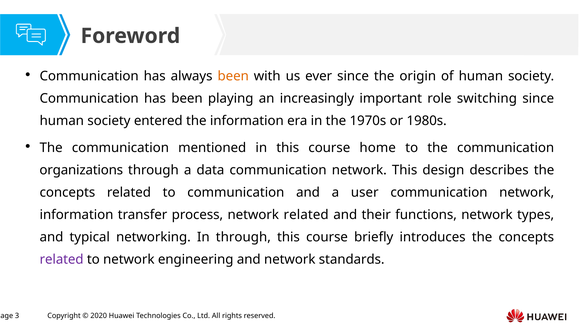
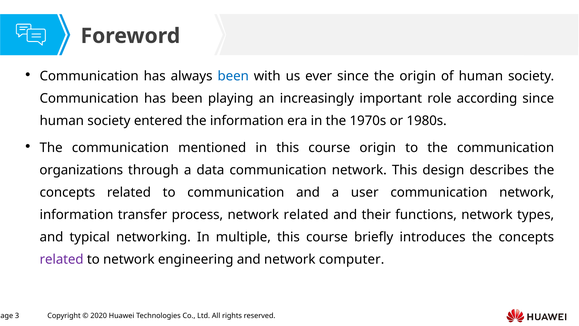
been colour: orange -> blue (233, 76)
switching: switching -> according (487, 98)
course home: home -> origin (378, 148)
In through: through -> multiple (243, 237)
standards: standards -> computer (352, 259)
